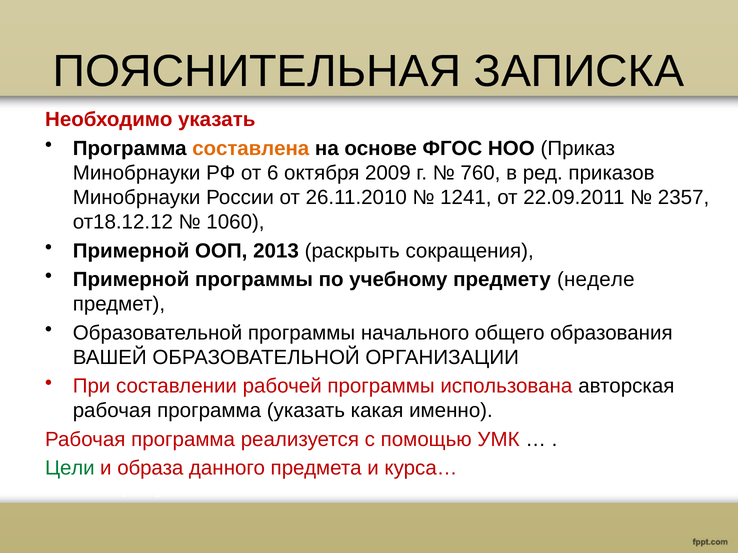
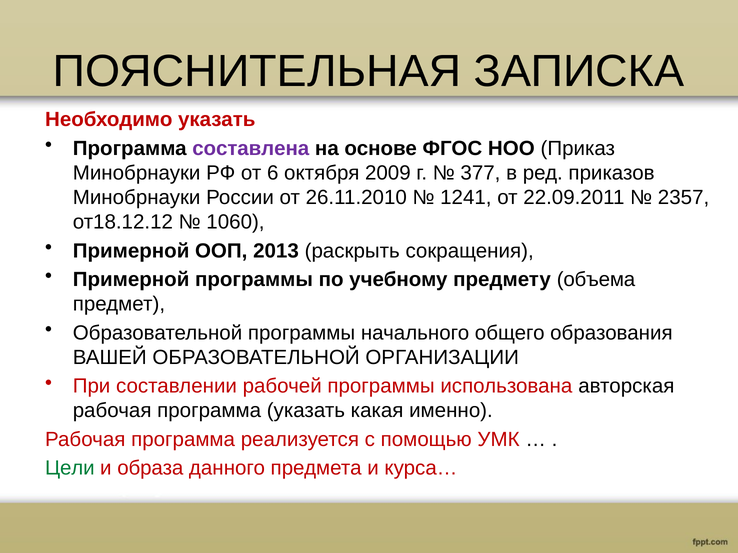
составлена colour: orange -> purple (251, 149)
760: 760 -> 377 (480, 173)
неделе: неделе -> объема (596, 280)
